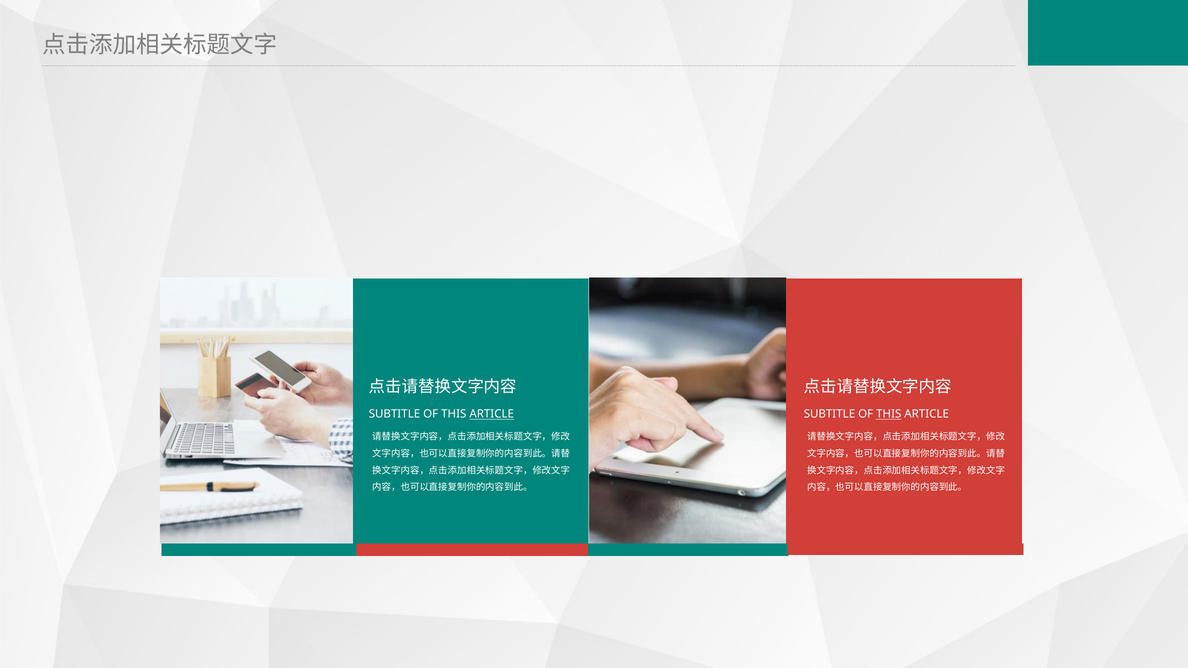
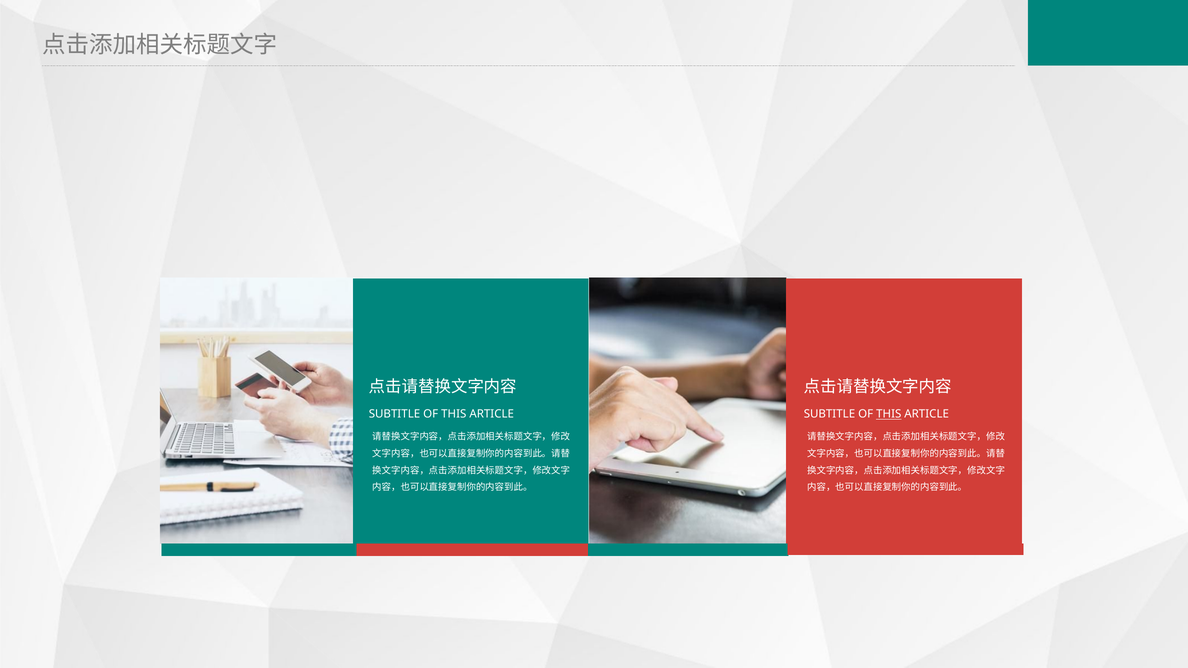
ARTICLE underline: present -> none (492, 414)
